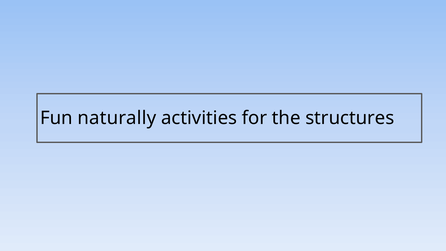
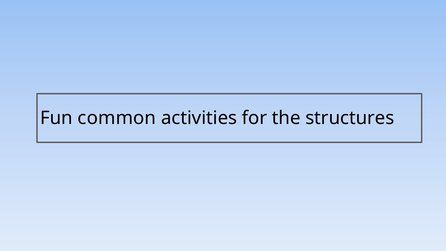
naturally: naturally -> common (117, 118)
